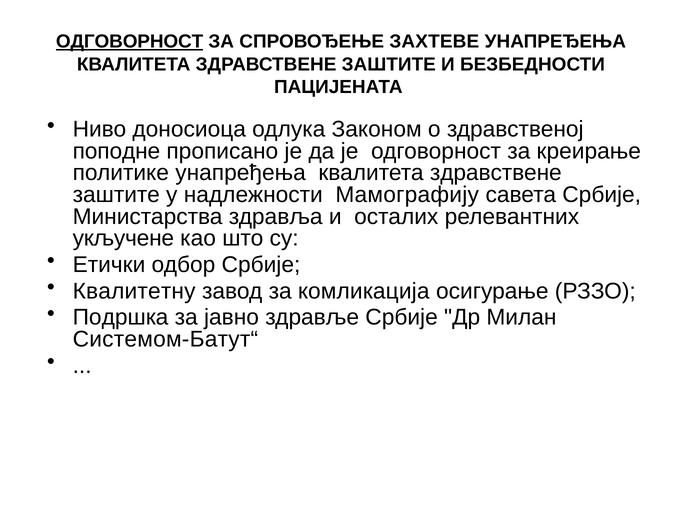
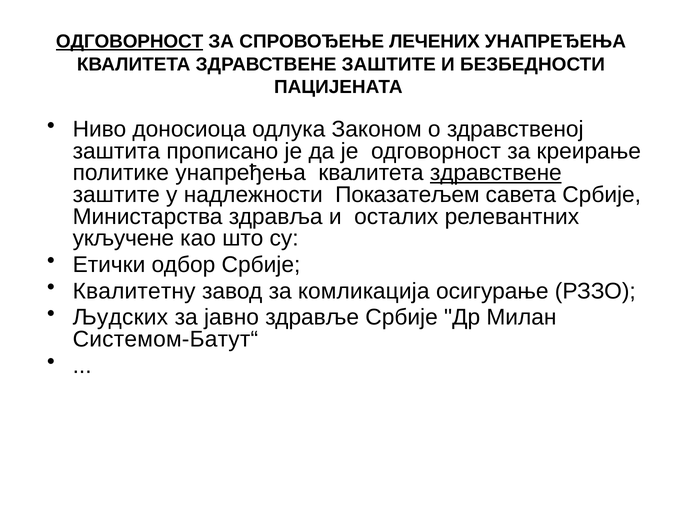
ЗАХТЕВЕ: ЗАХТЕВЕ -> ЛЕЧЕНИХ (434, 42)
поподне: поподне -> заштита (116, 151)
здравствене underline: none -> present (496, 173)
Мамографију: Мамографију -> Показатељем (407, 195)
Подршка: Подршка -> Људских (120, 318)
